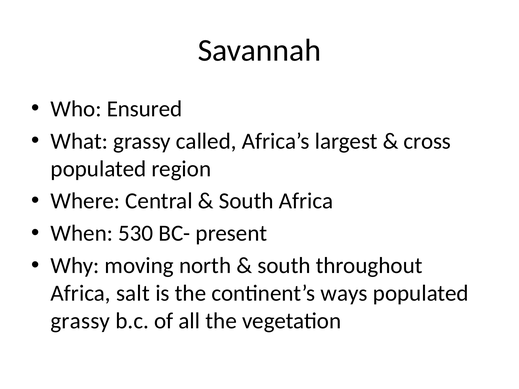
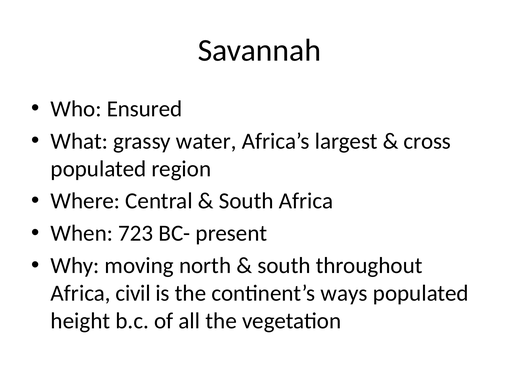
called: called -> water (206, 141)
530: 530 -> 723 (136, 233)
salt: salt -> civil (133, 293)
grassy: grassy -> height (80, 321)
